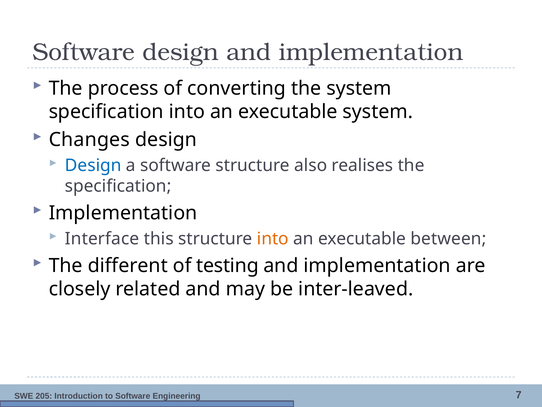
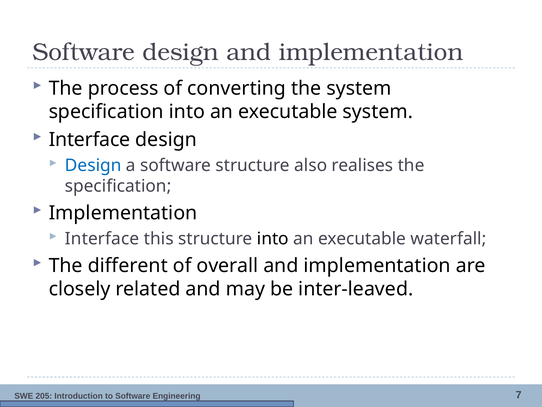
Changes: Changes -> Interface (90, 140)
into colour: orange -> black (273, 239)
between: between -> waterfall (448, 239)
testing: testing -> overall (227, 265)
